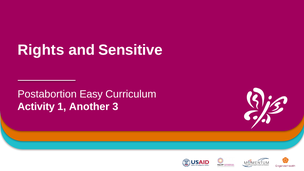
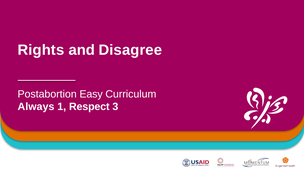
Sensitive: Sensitive -> Disagree (130, 50)
Activity: Activity -> Always (36, 107)
Another: Another -> Respect (89, 107)
